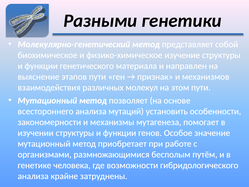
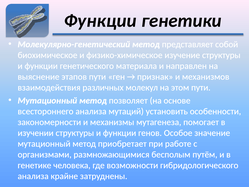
Разными: Разными -> Функции (100, 21)
